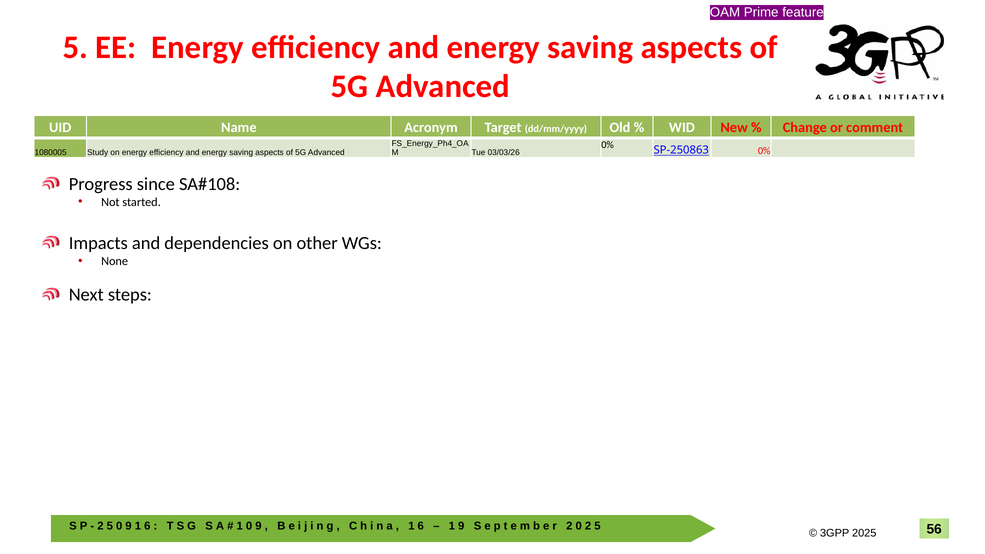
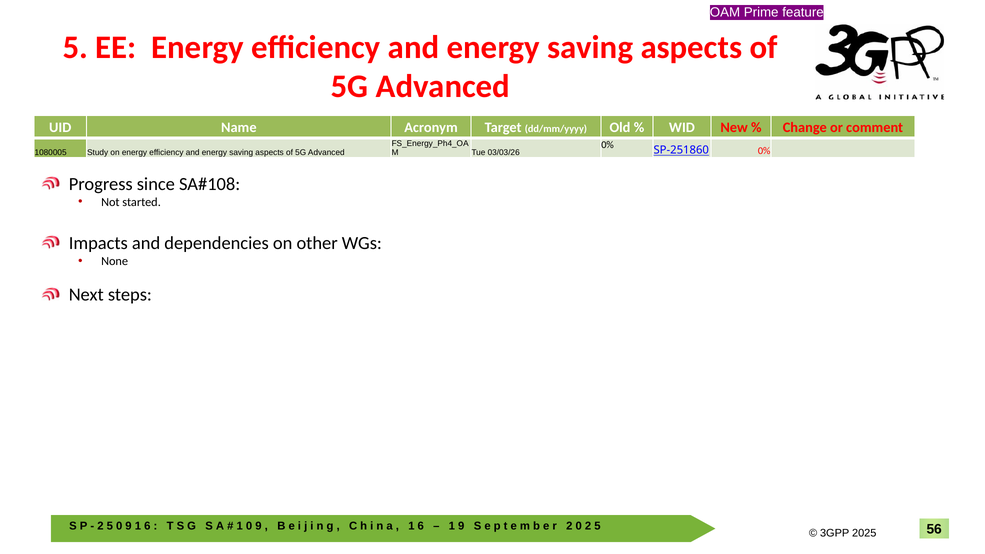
SP-250863: SP-250863 -> SP-251860 (681, 150)
